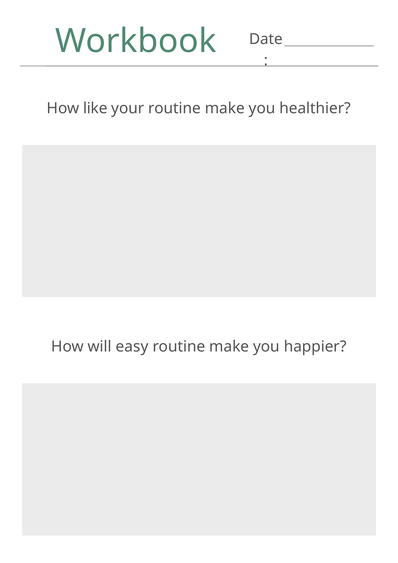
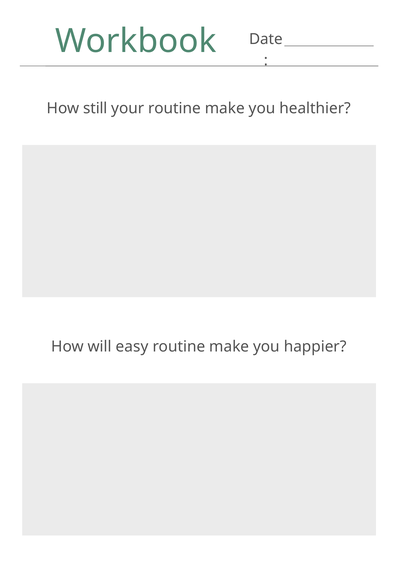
like: like -> still (95, 108)
